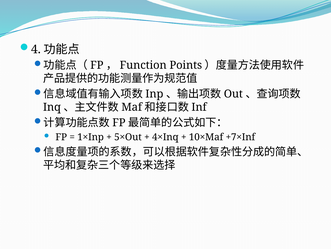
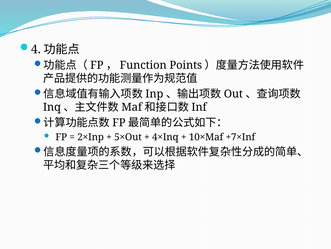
1×Inp: 1×Inp -> 2×Inp (91, 137)
